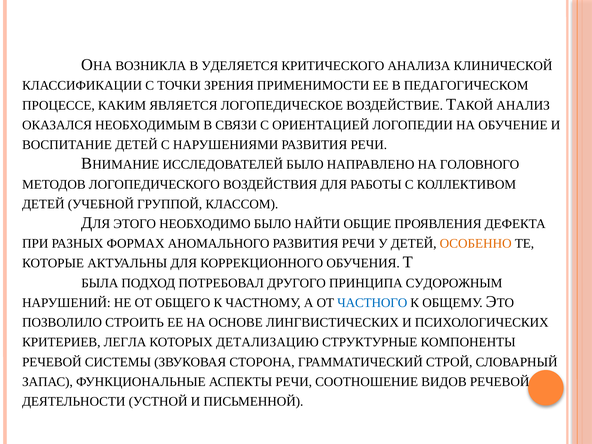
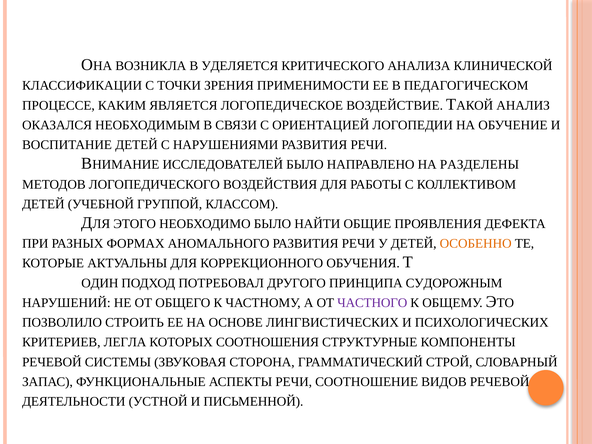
ГОЛОВНОГО: ГОЛОВНОГО -> РАЗДЕЛЕНЫ (479, 165)
БЫЛА: БЫЛА -> ОДИН (100, 283)
ЧАСТНОГО colour: blue -> purple (372, 303)
ДЕТАЛИЗАЦИЮ: ДЕТАЛИЗАЦИЮ -> СООТНОШЕНИЯ (267, 342)
